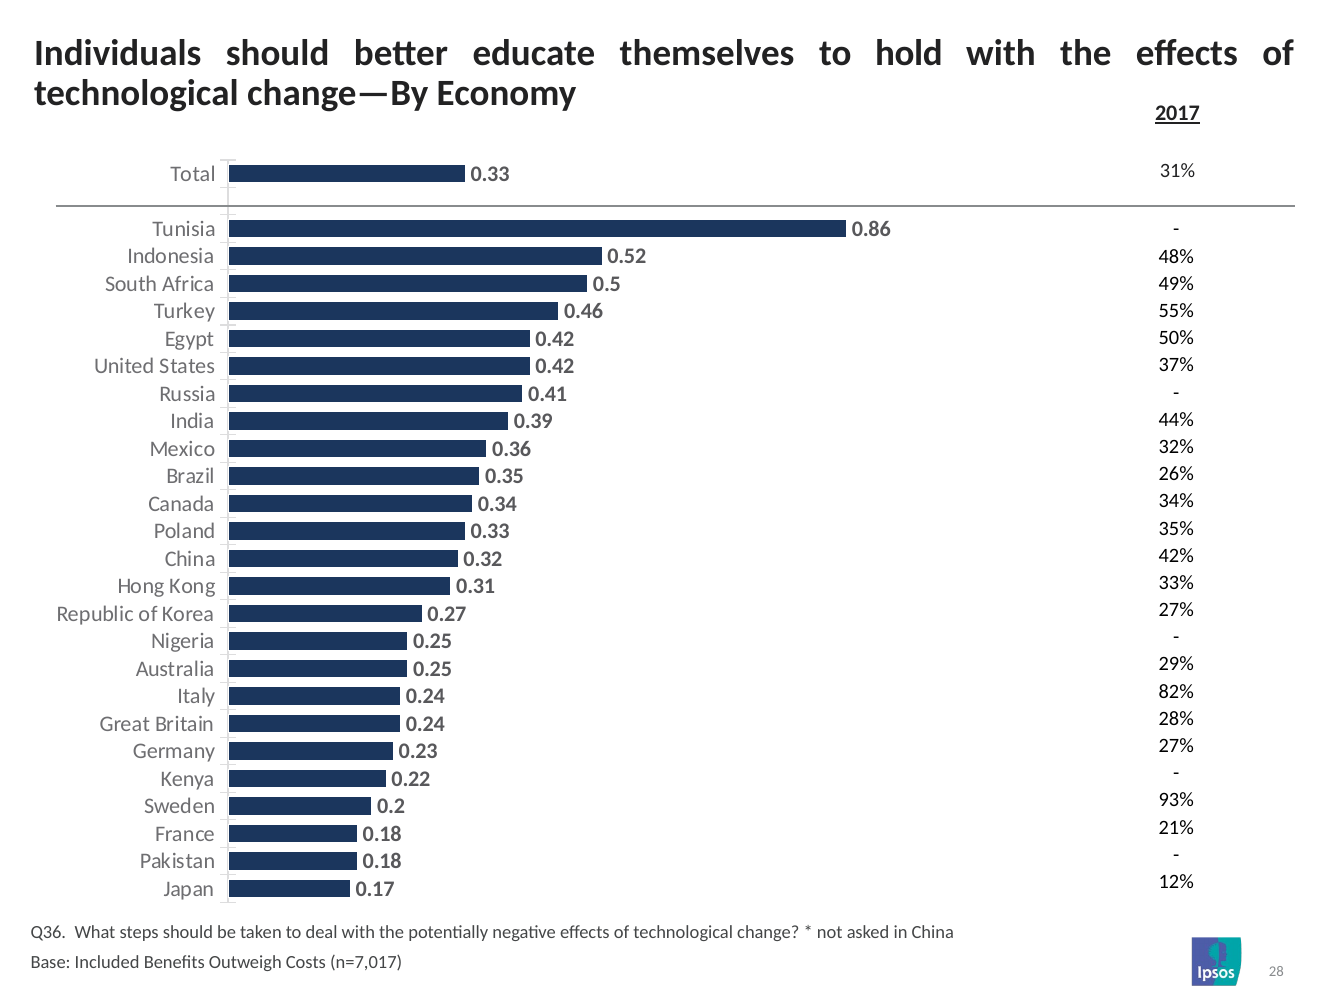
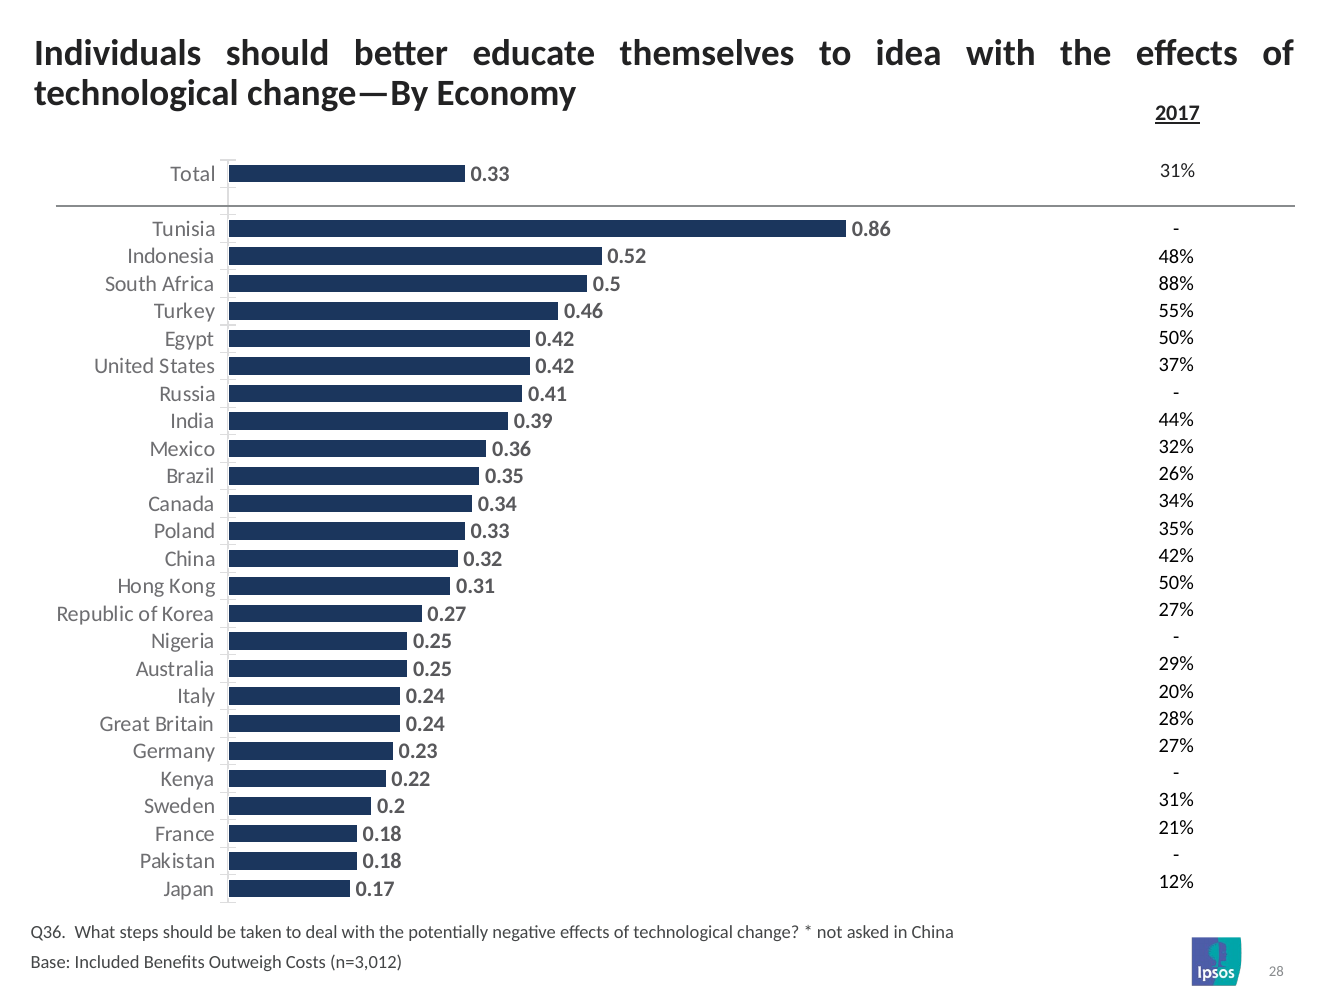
hold: hold -> idea (909, 53)
49%: 49% -> 88% (1176, 283)
33%: 33% -> 50% (1176, 583)
82%: 82% -> 20% (1176, 691)
93%: 93% -> 31% (1176, 800)
n=7,017: n=7,017 -> n=3,012 (366, 962)
